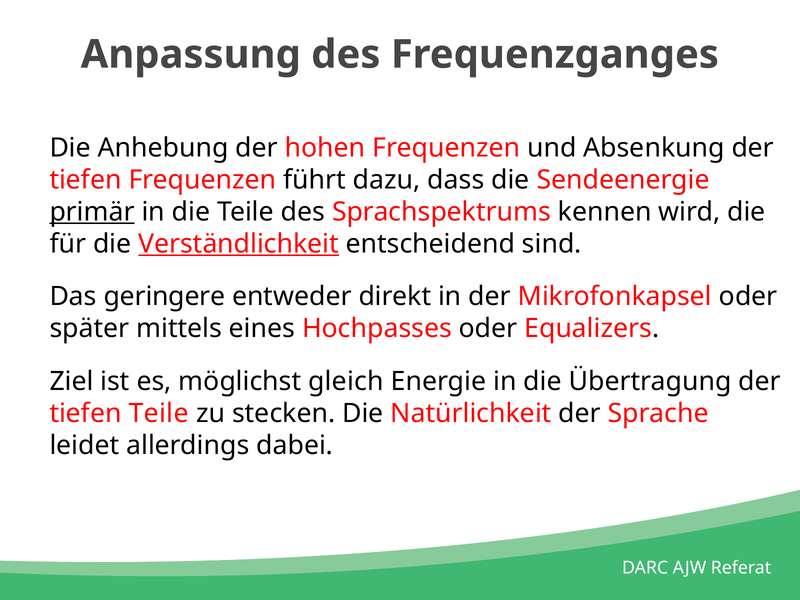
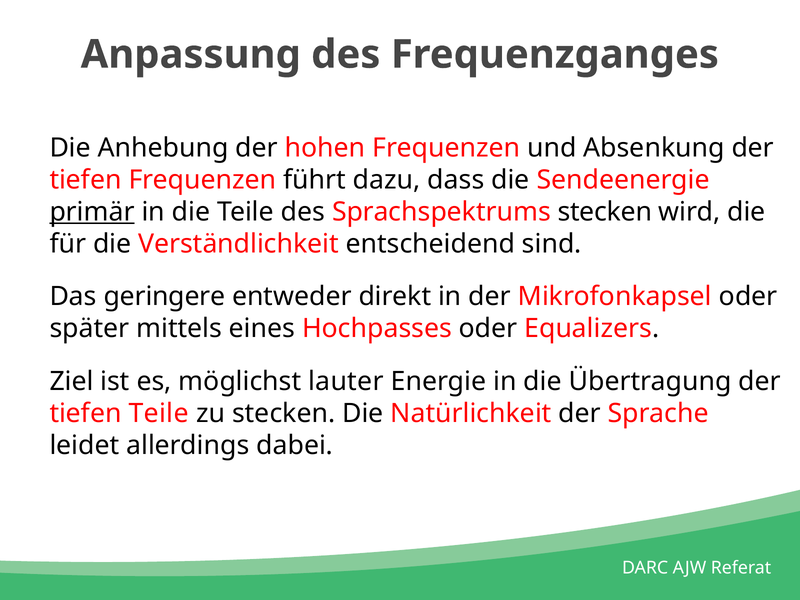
Sprachspektrums kennen: kennen -> stecken (605, 212)
Verständlichkeit underline: present -> none (239, 244)
gleich: gleich -> lauter (346, 381)
